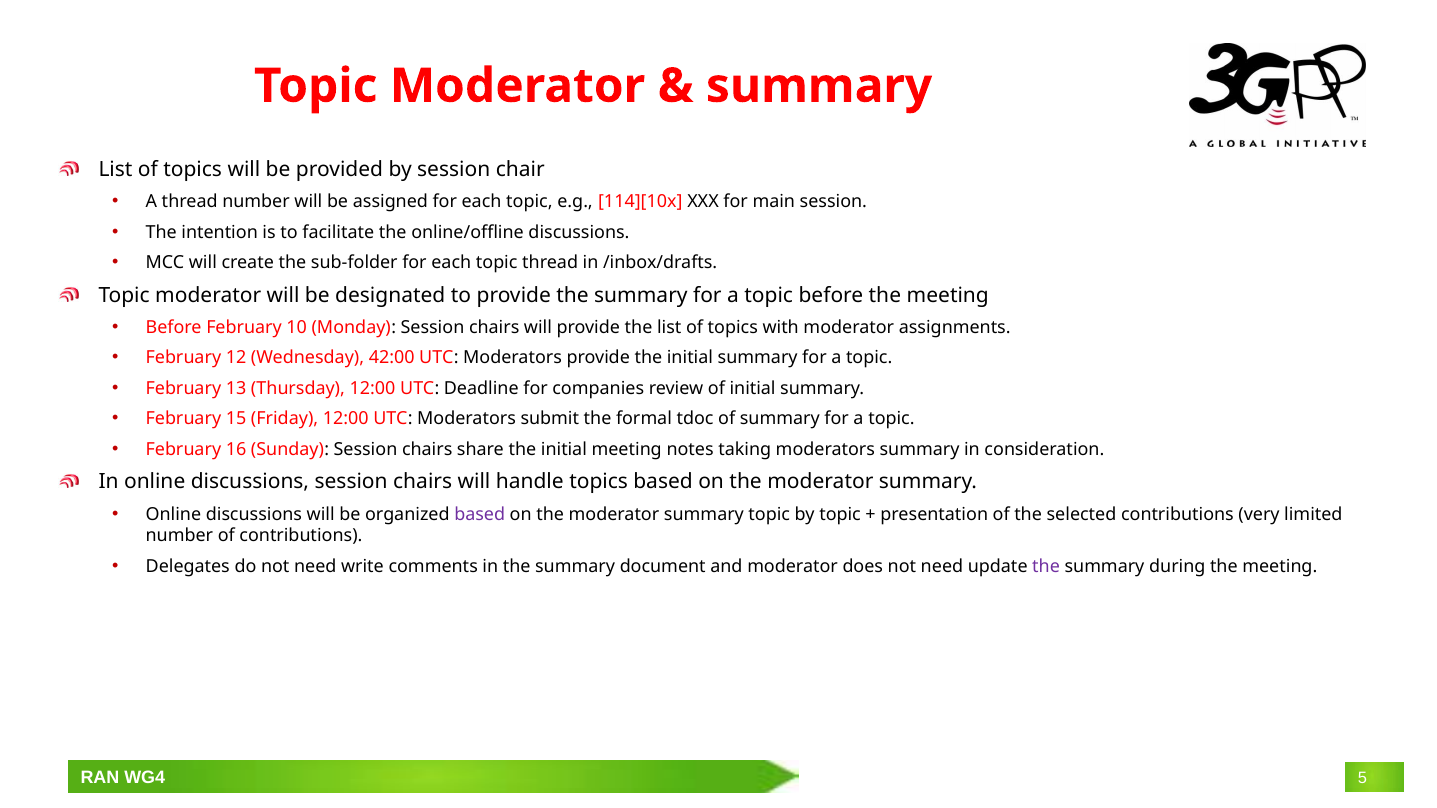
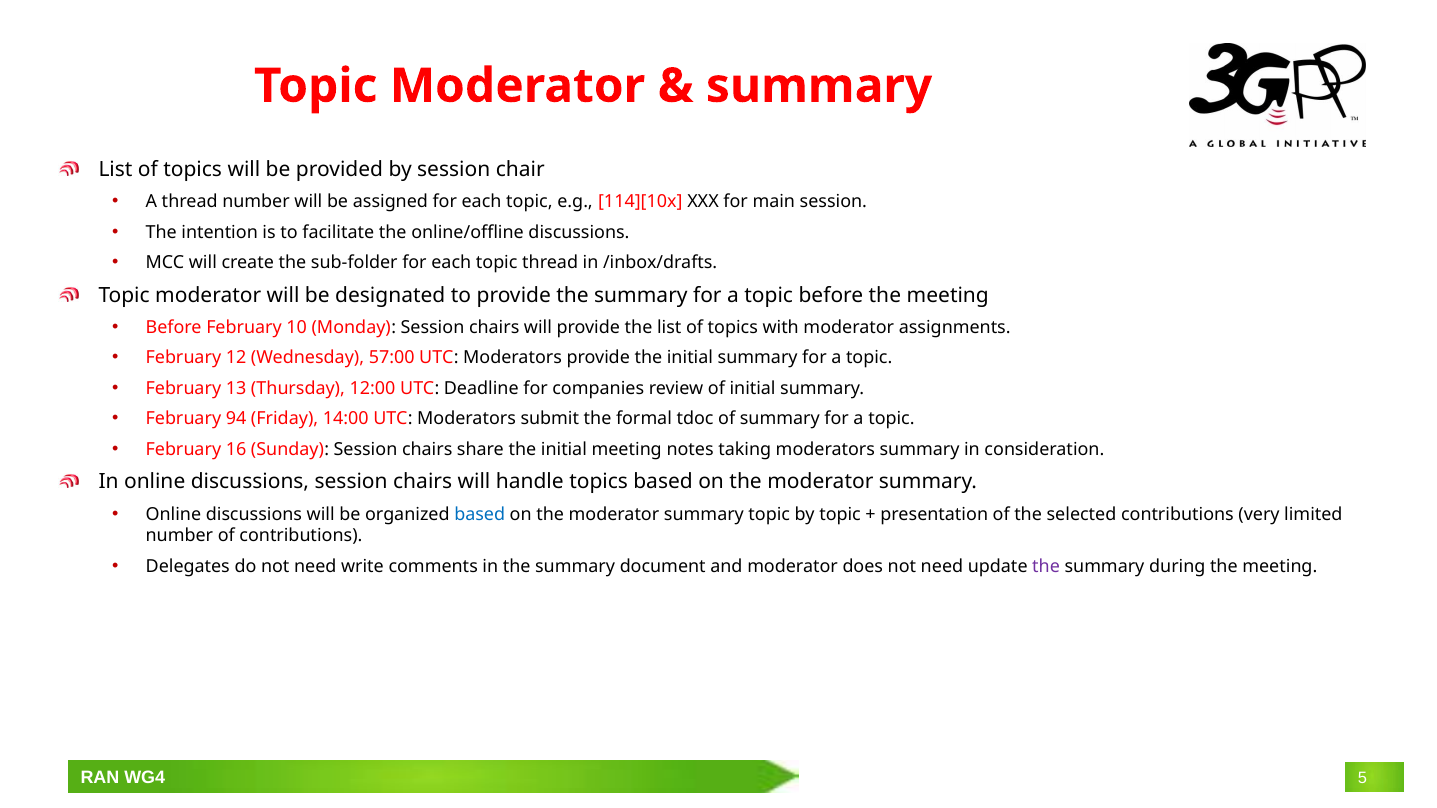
42:00: 42:00 -> 57:00 (392, 358)
15: 15 -> 94 (236, 419)
Friday 12:00: 12:00 -> 14:00 (346, 419)
based colour: purple -> blue (480, 514)
